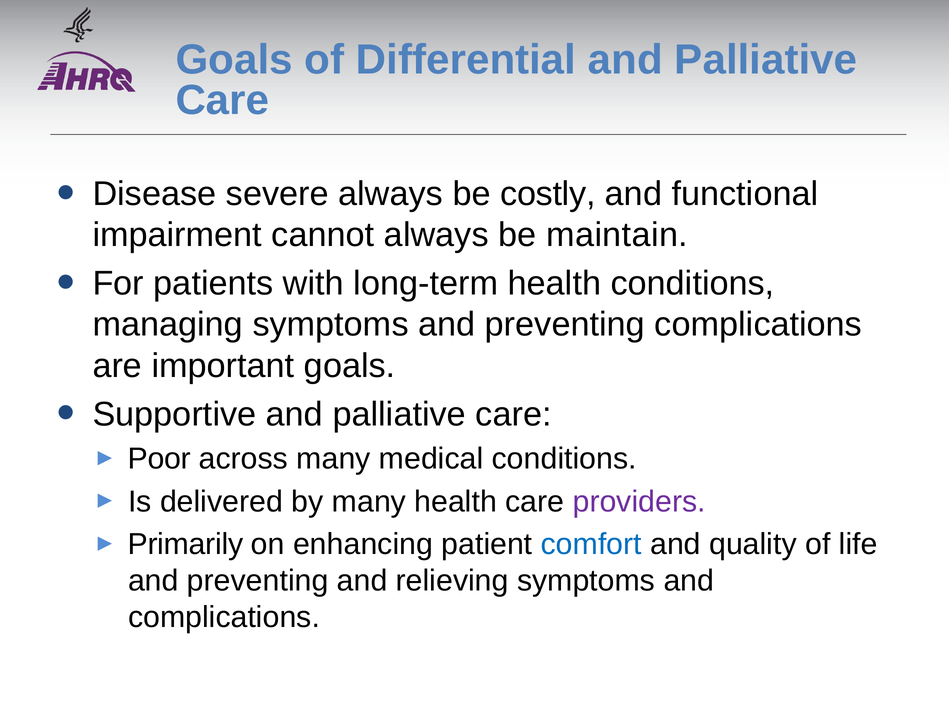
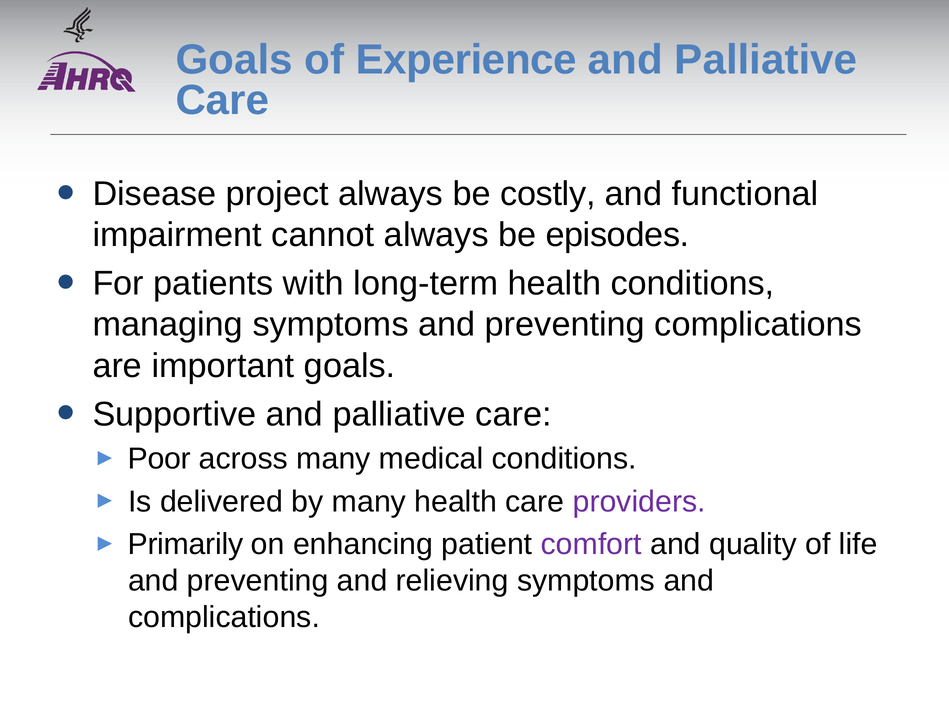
Differential: Differential -> Experience (466, 60)
severe: severe -> project (277, 194)
maintain: maintain -> episodes (617, 235)
comfort colour: blue -> purple (591, 544)
